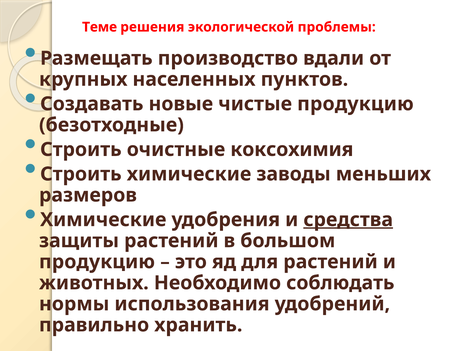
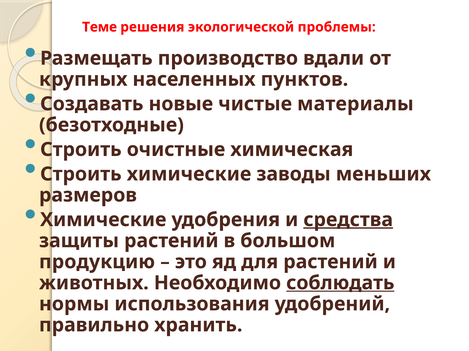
чистые продукцию: продукцию -> материалы (355, 104)
коксохимия: коксохимия -> химическая (292, 150)
соблюдать underline: none -> present (340, 283)
